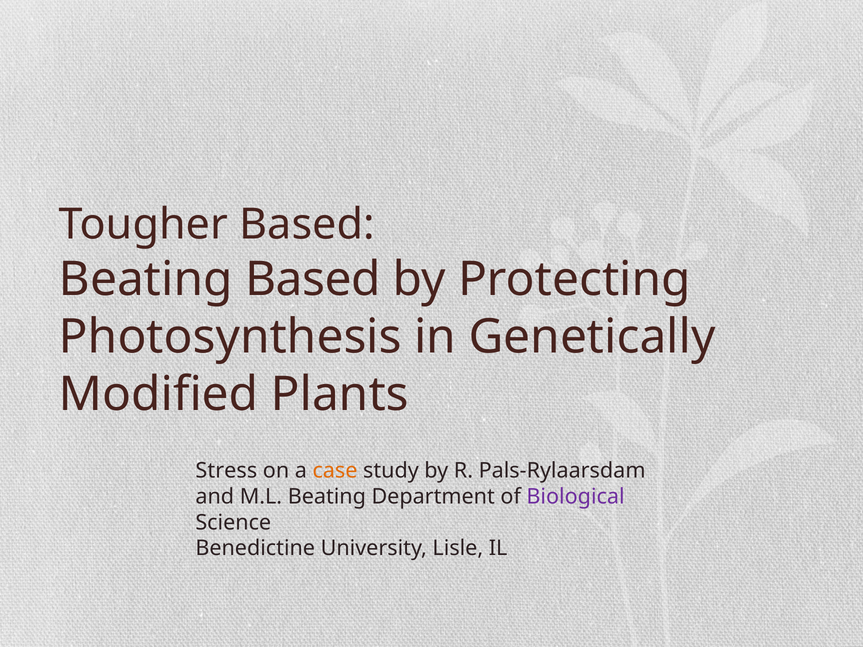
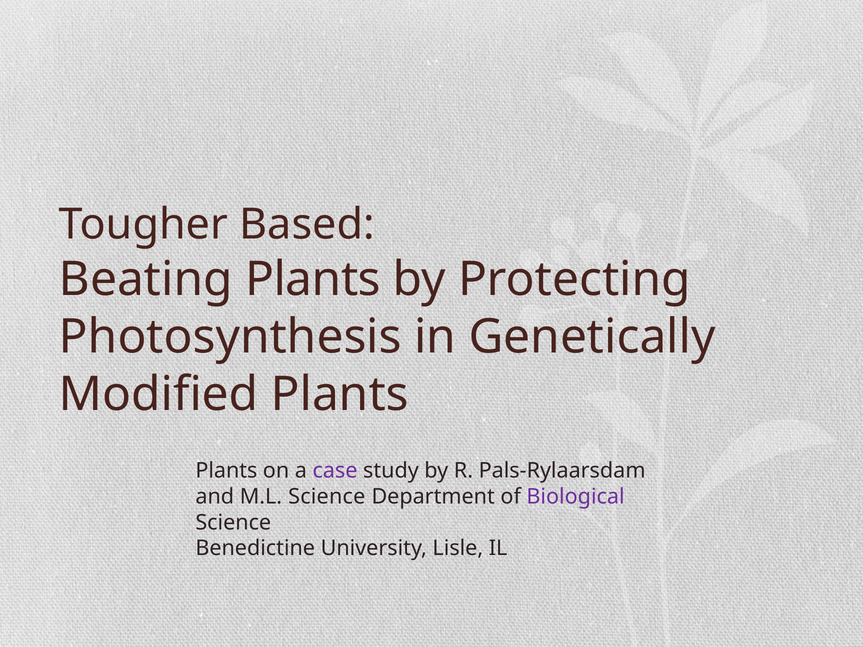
Beating Based: Based -> Plants (313, 280)
Stress: Stress -> Plants (226, 471)
case colour: orange -> purple (335, 471)
M.L Beating: Beating -> Science (327, 497)
